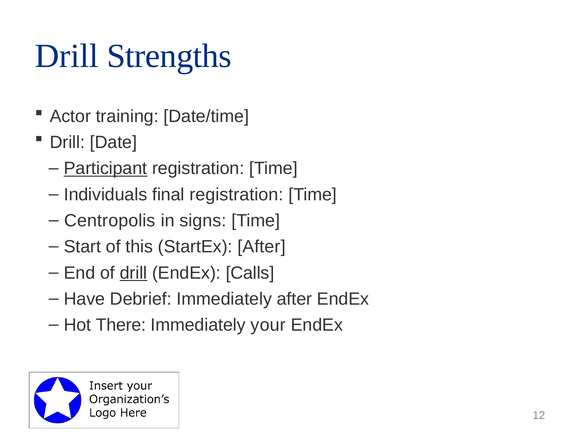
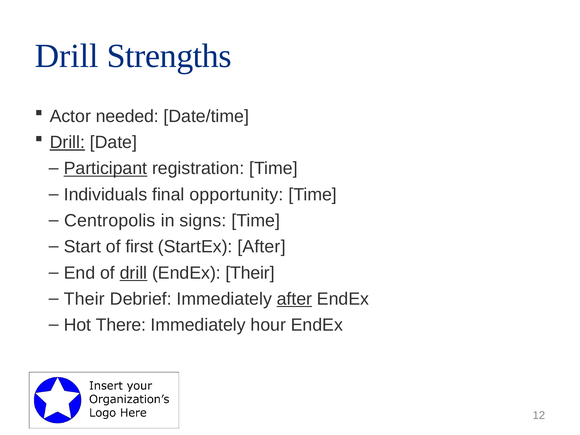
training: training -> needed (127, 116)
Drill underline: none -> present (67, 142)
final registration: registration -> opportunity (236, 195)
this: this -> first (139, 247)
EndEx Calls: Calls -> Their (250, 273)
Have: Have -> Their (84, 299)
after underline: none -> present (294, 299)
your: your -> hour (268, 325)
